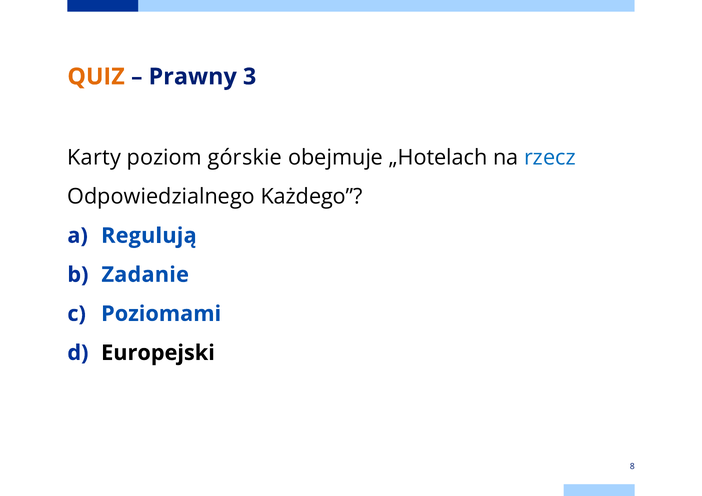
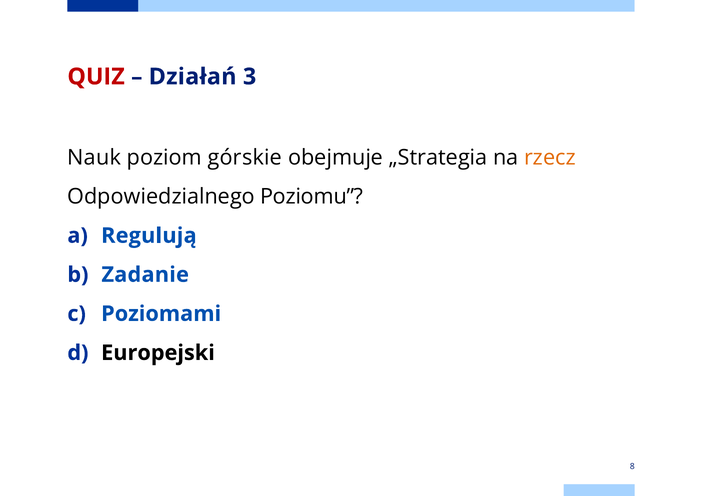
QUIZ colour: orange -> red (96, 77)
Prawny: Prawny -> Działań (193, 77)
Karty: Karty -> Nauk (94, 158)
„Hotelach: „Hotelach -> „Strategia (438, 158)
rzecz colour: blue -> orange (550, 158)
Każdego: Każdego -> Poziomu (312, 197)
